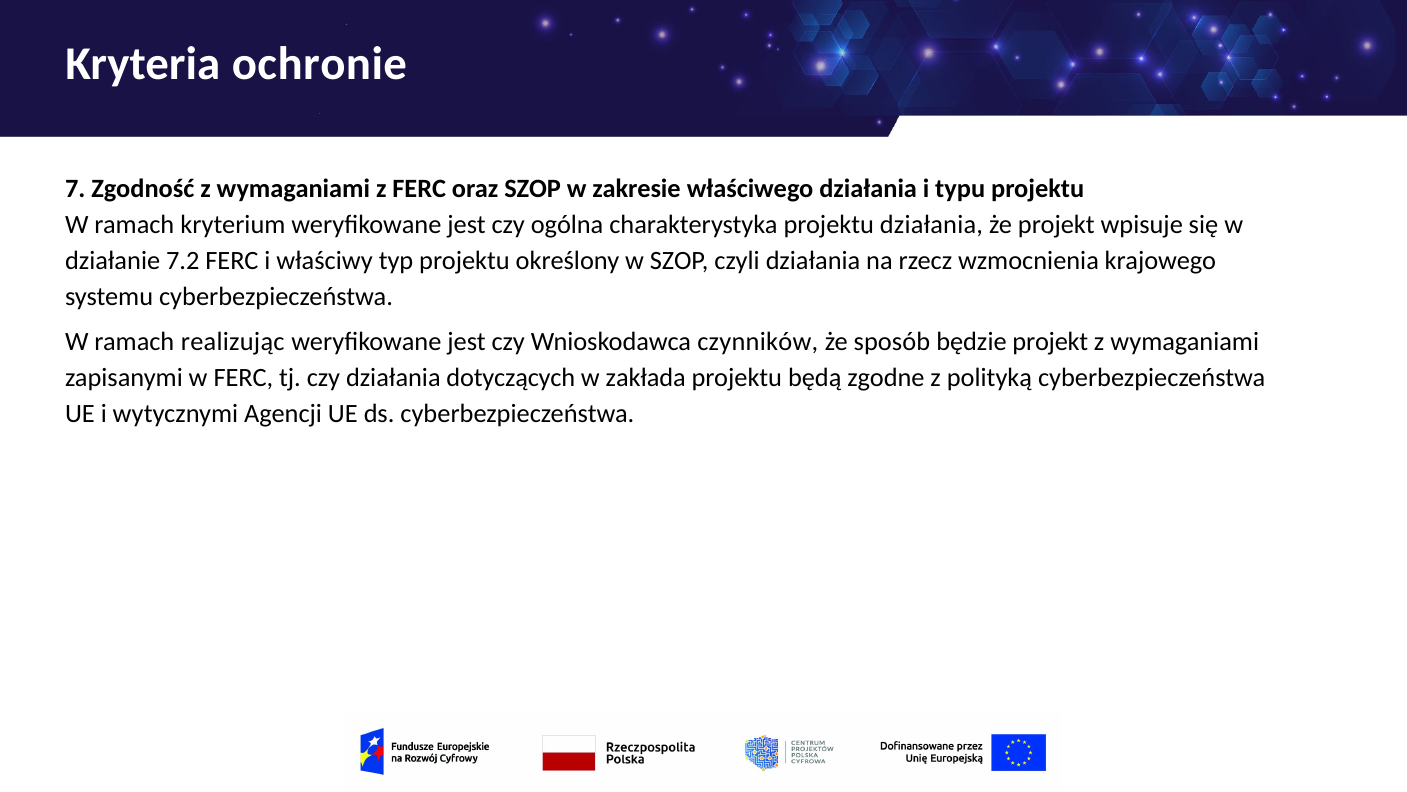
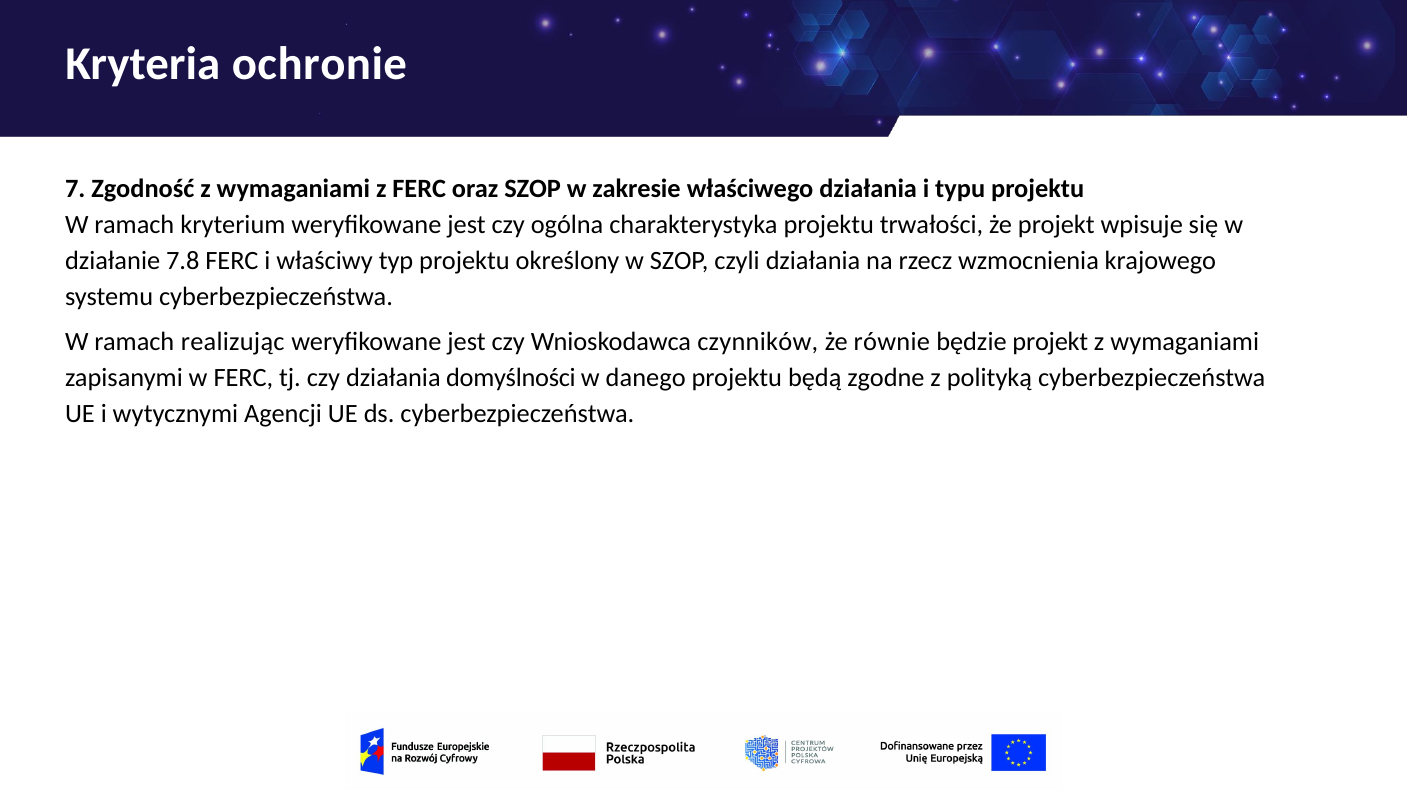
projektu działania: działania -> trwałości (932, 225)
7.2: 7.2 -> 7.8 (183, 261)
sposób: sposób -> równie (892, 342)
dotyczących: dotyczących -> domyślności (511, 378)
zakłada: zakłada -> danego (646, 378)
